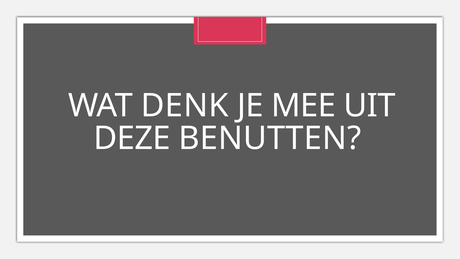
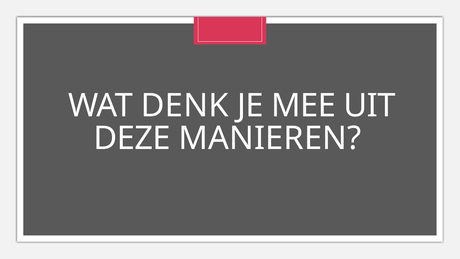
BENUTTEN: BENUTTEN -> MANIEREN (270, 138)
